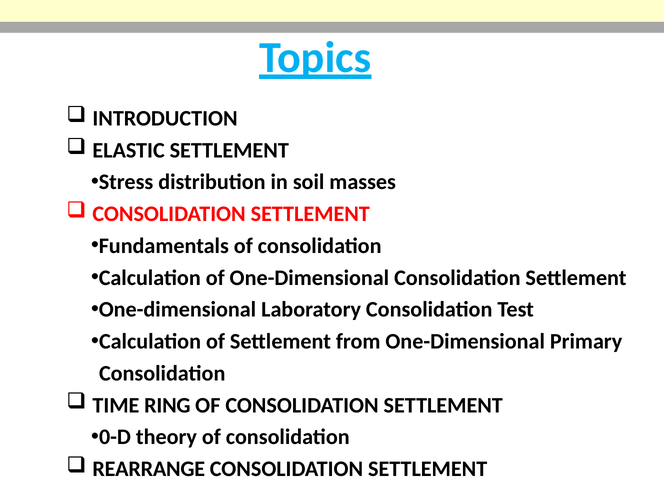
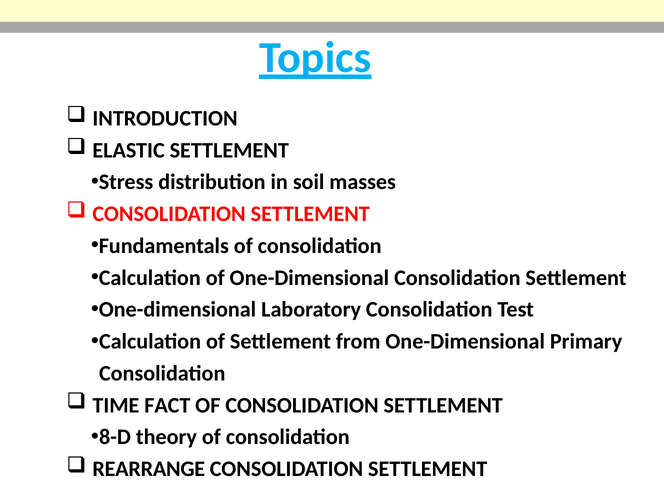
RING: RING -> FACT (167, 405)
0-D: 0-D -> 8-D (115, 437)
